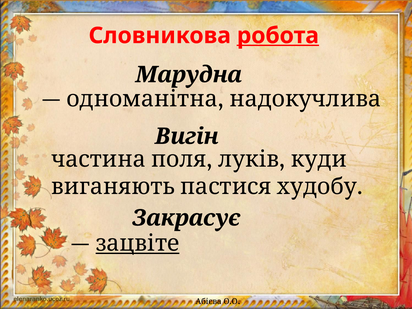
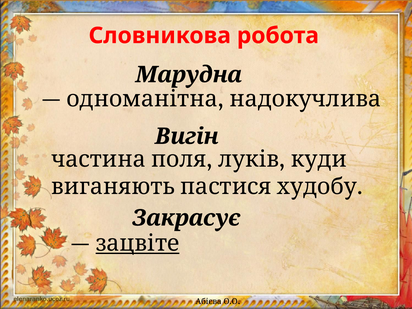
робота underline: present -> none (278, 36)
